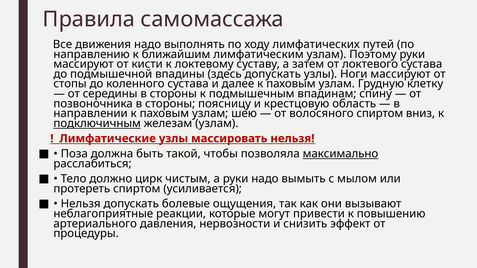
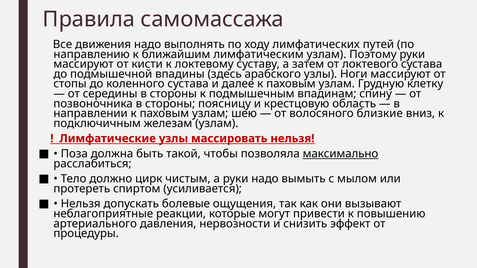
здесь допускать: допускать -> арабского (273, 74)
волосяного спиртом: спиртом -> близкие (380, 114)
подключичным underline: present -> none (97, 123)
